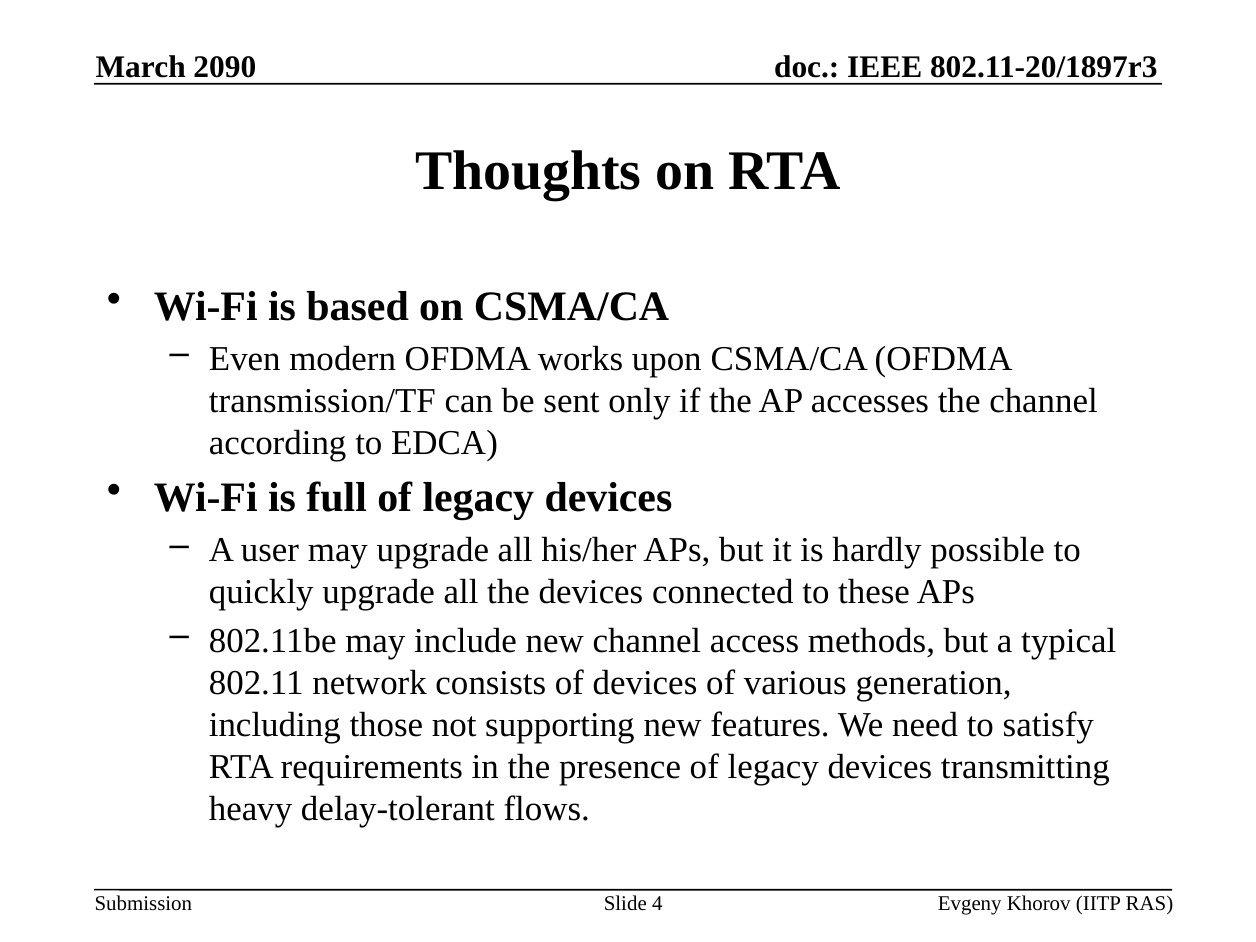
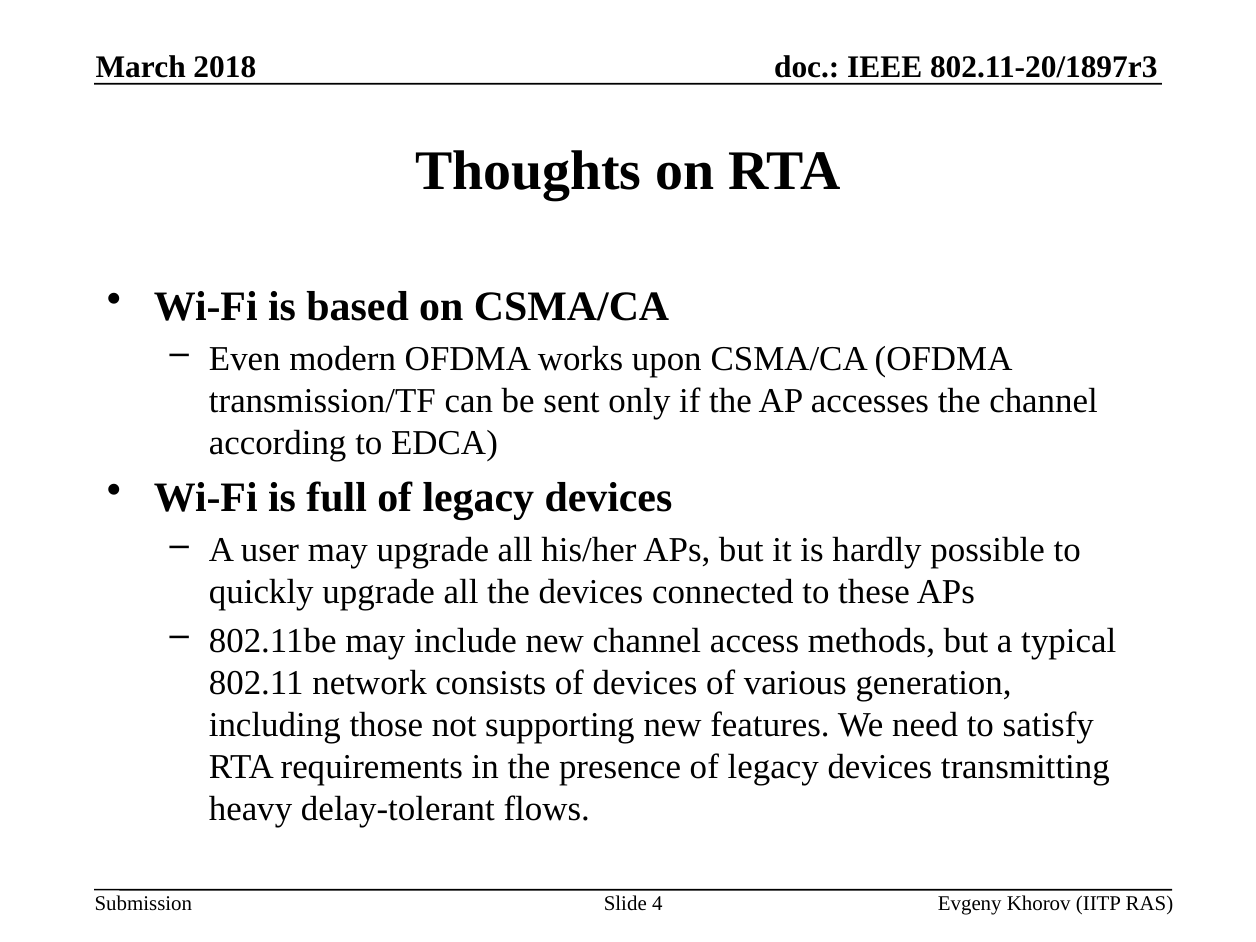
2090: 2090 -> 2018 (225, 67)
